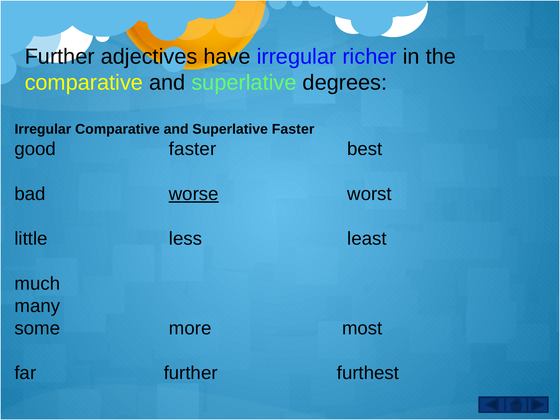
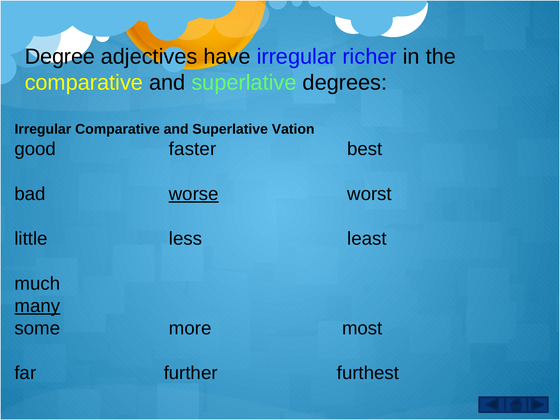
Further: Further -> Degree (60, 57)
Superlative Faster: Faster -> Vation (293, 129)
many underline: none -> present (37, 306)
